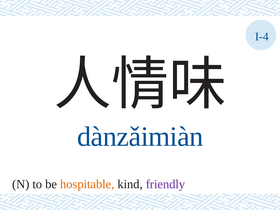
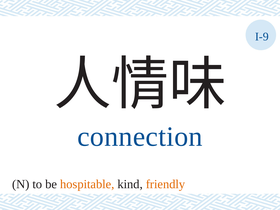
I-4: I-4 -> I-9 (262, 37)
dànzǎimiàn: dànzǎimiàn -> connection (140, 137)
friendly colour: purple -> orange (166, 184)
